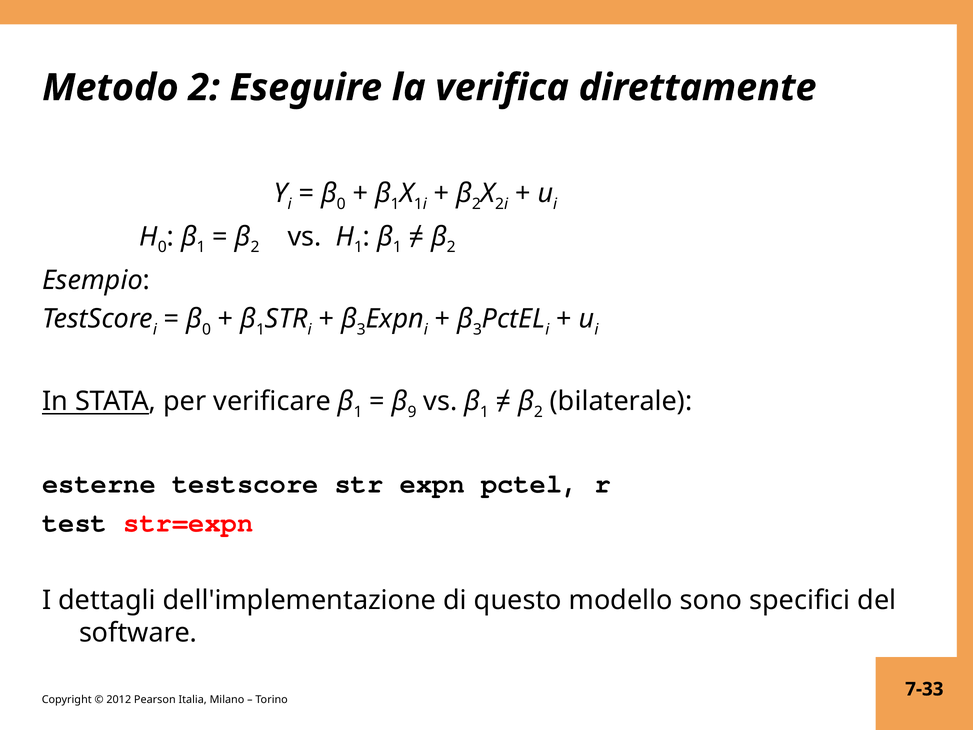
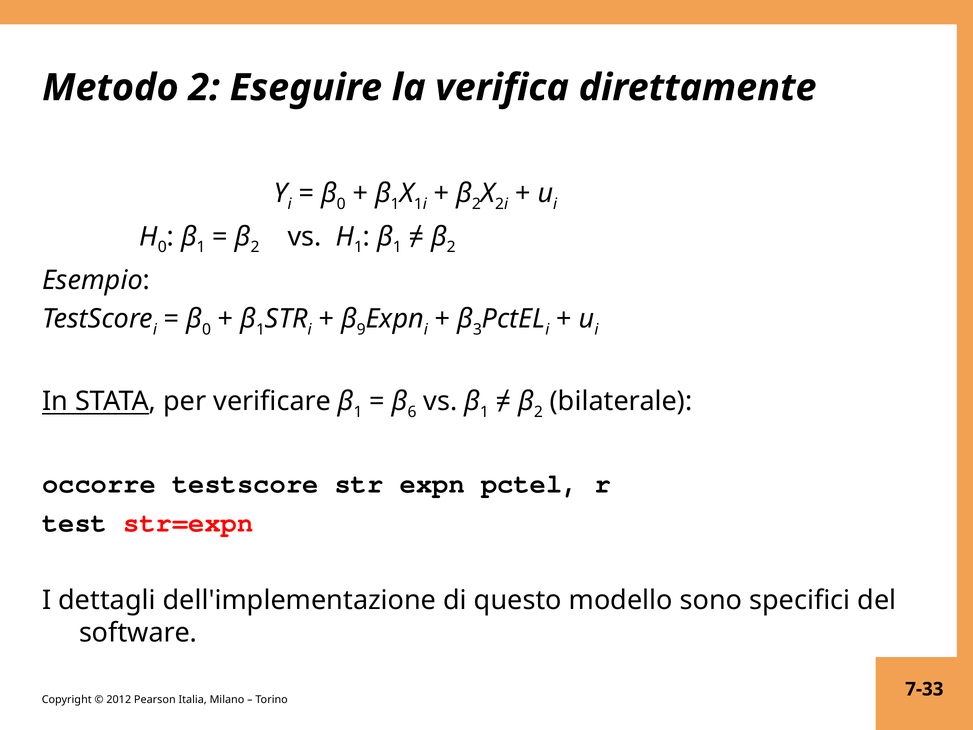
3: 3 -> 9 (361, 329)
9: 9 -> 6 (412, 412)
esterne: esterne -> occorre (99, 483)
